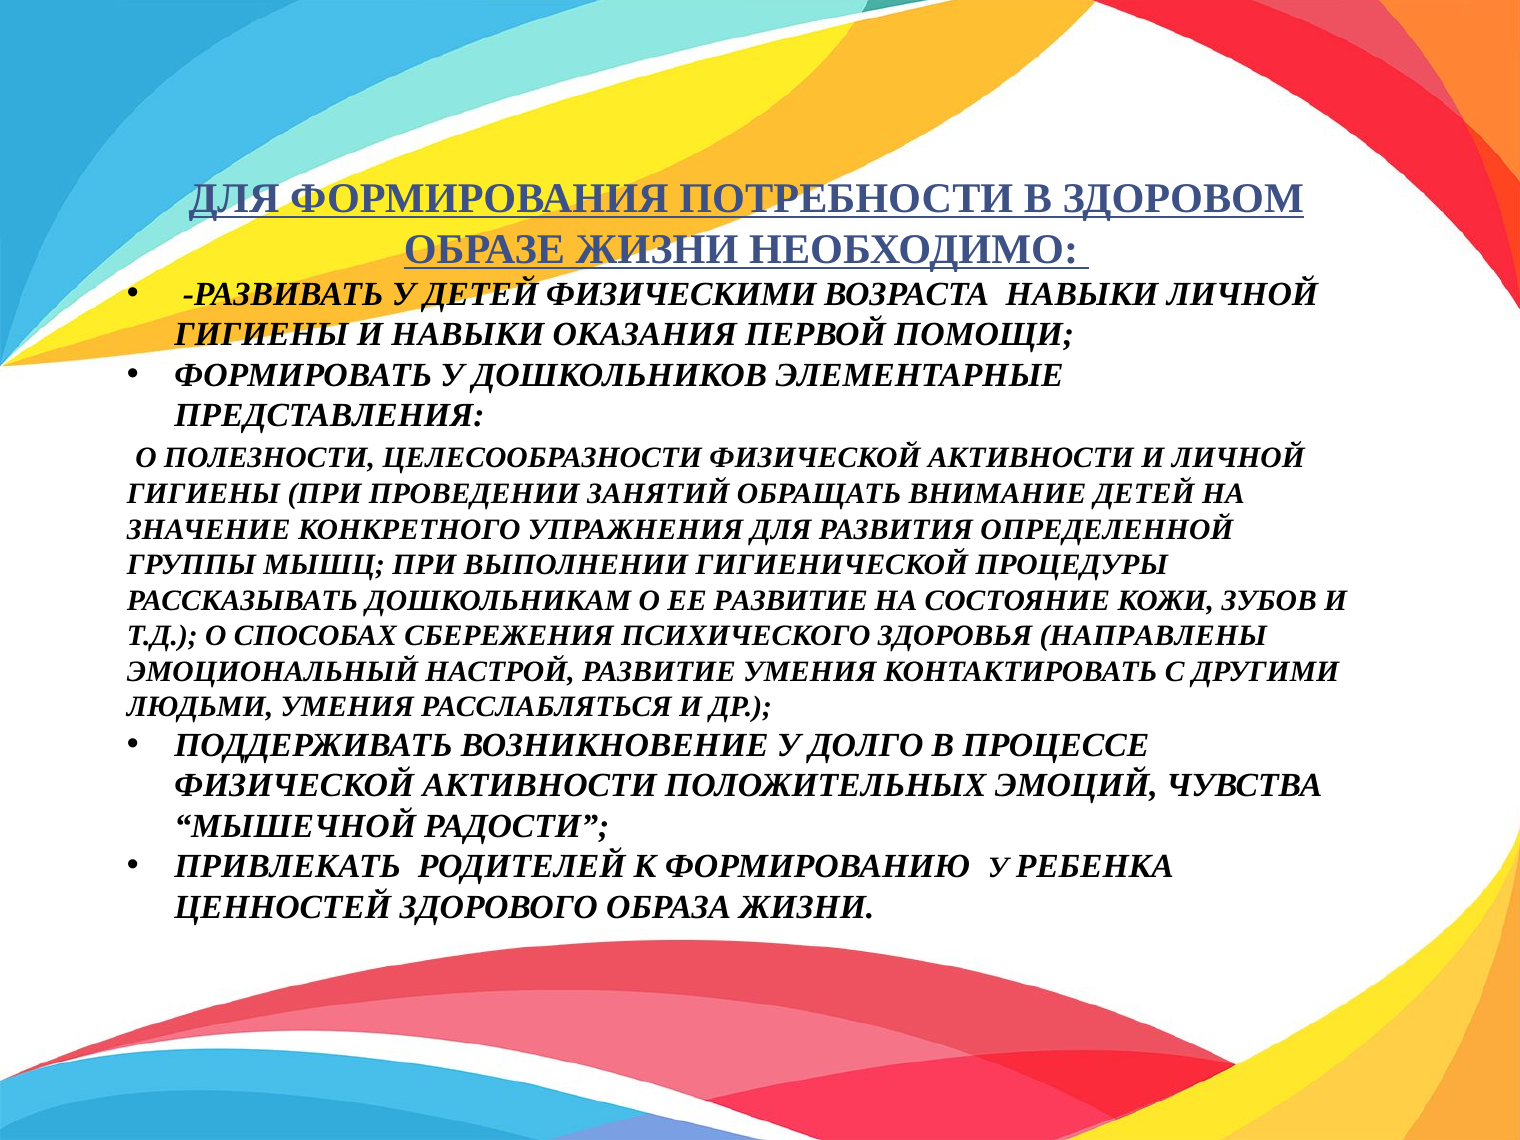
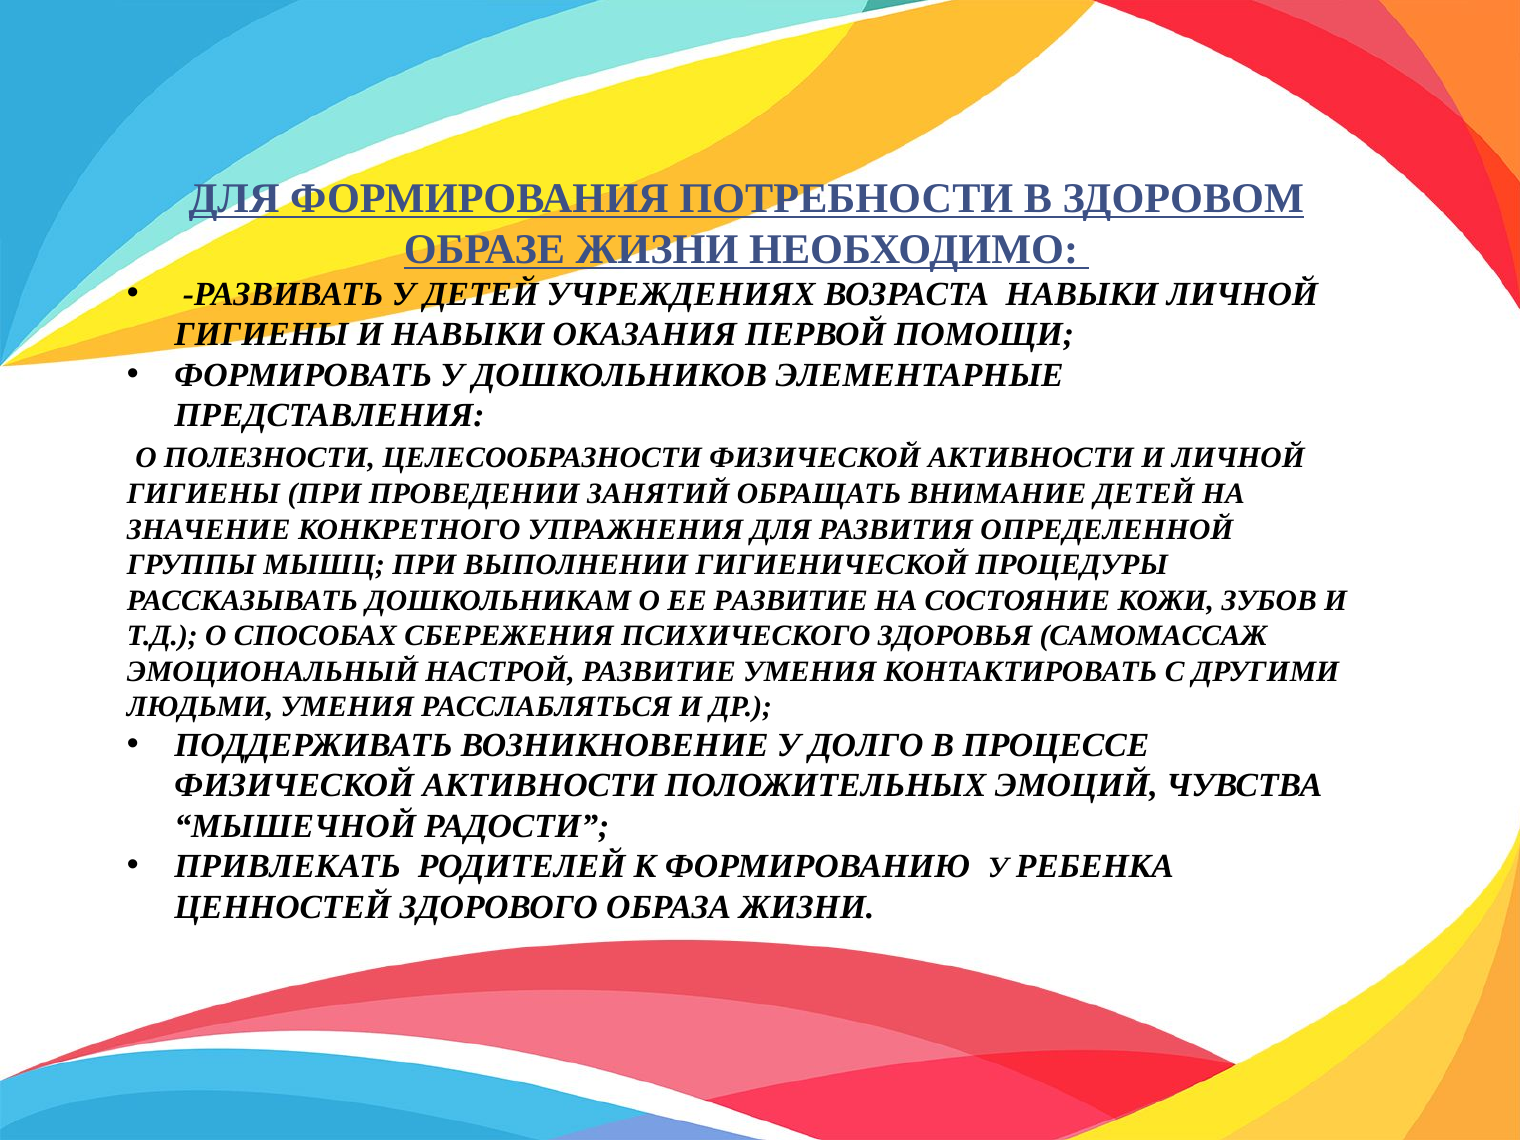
ФИЗИЧЕСКИМИ: ФИЗИЧЕСКИМИ -> УЧРЕЖДЕНИЯХ (681, 294)
НАПРАВЛЕНЫ: НАПРАВЛЕНЫ -> САМОМАССАЖ (1154, 636)
